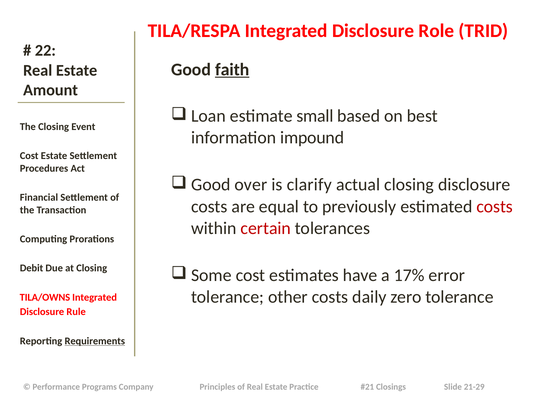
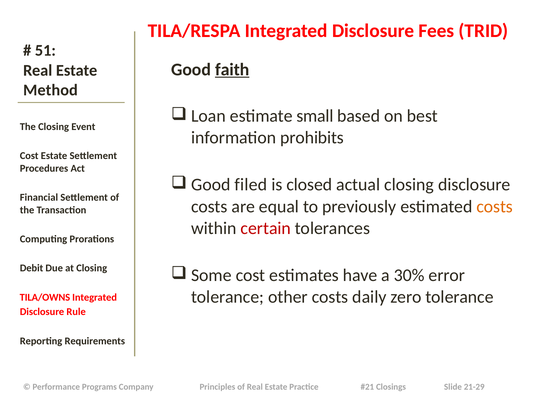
Role: Role -> Fees (436, 31)
22: 22 -> 51 (45, 50)
Amount: Amount -> Method (50, 90)
impound: impound -> prohibits (312, 138)
over: over -> filed (251, 185)
clarify: clarify -> closed (309, 185)
costs colour: red -> orange (495, 206)
17%: 17% -> 30% (409, 275)
Requirements underline: present -> none (95, 341)
